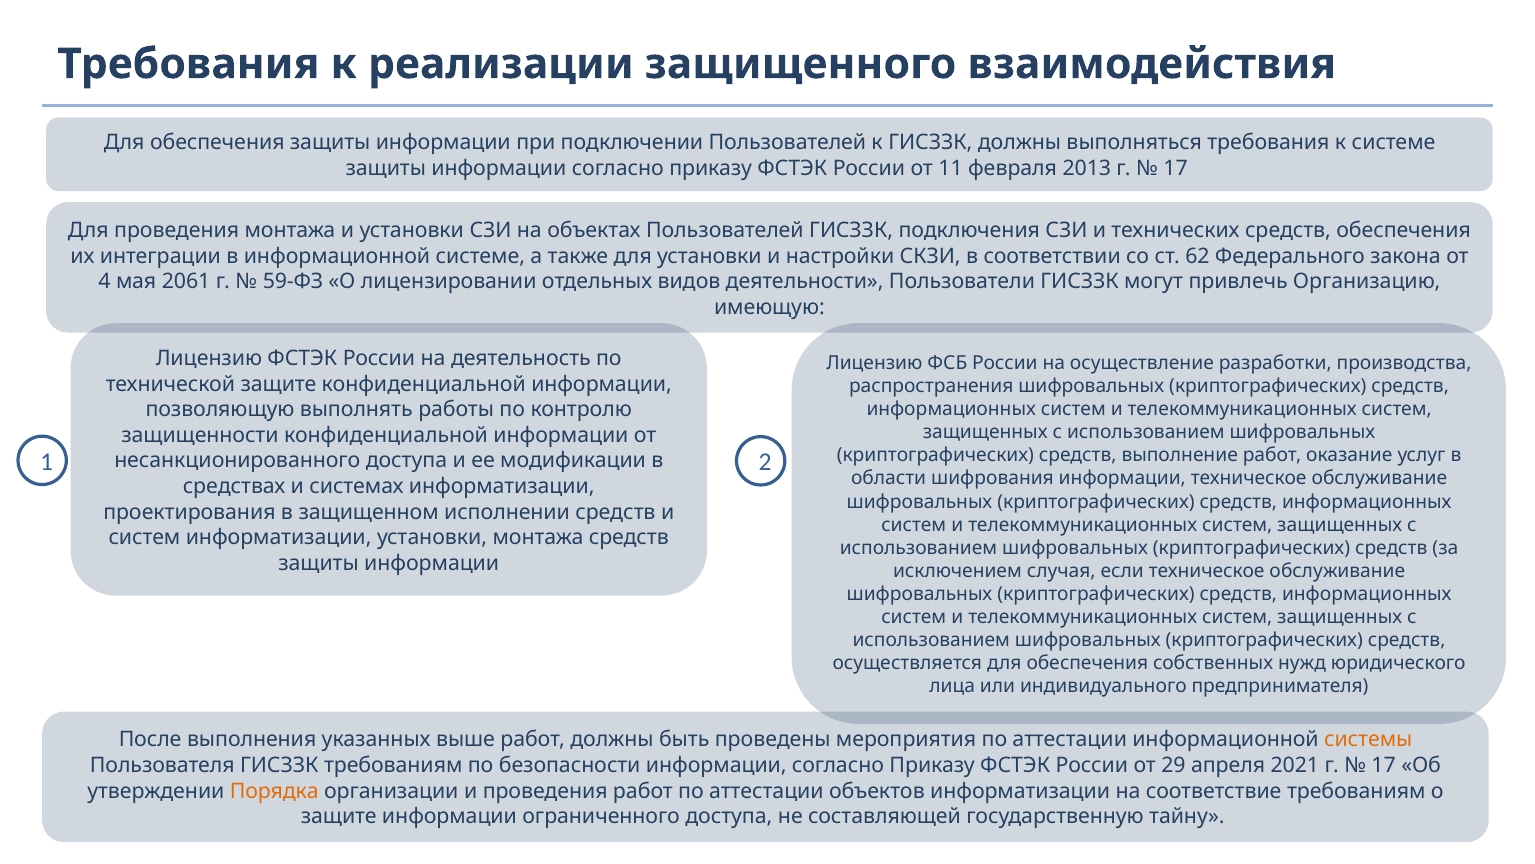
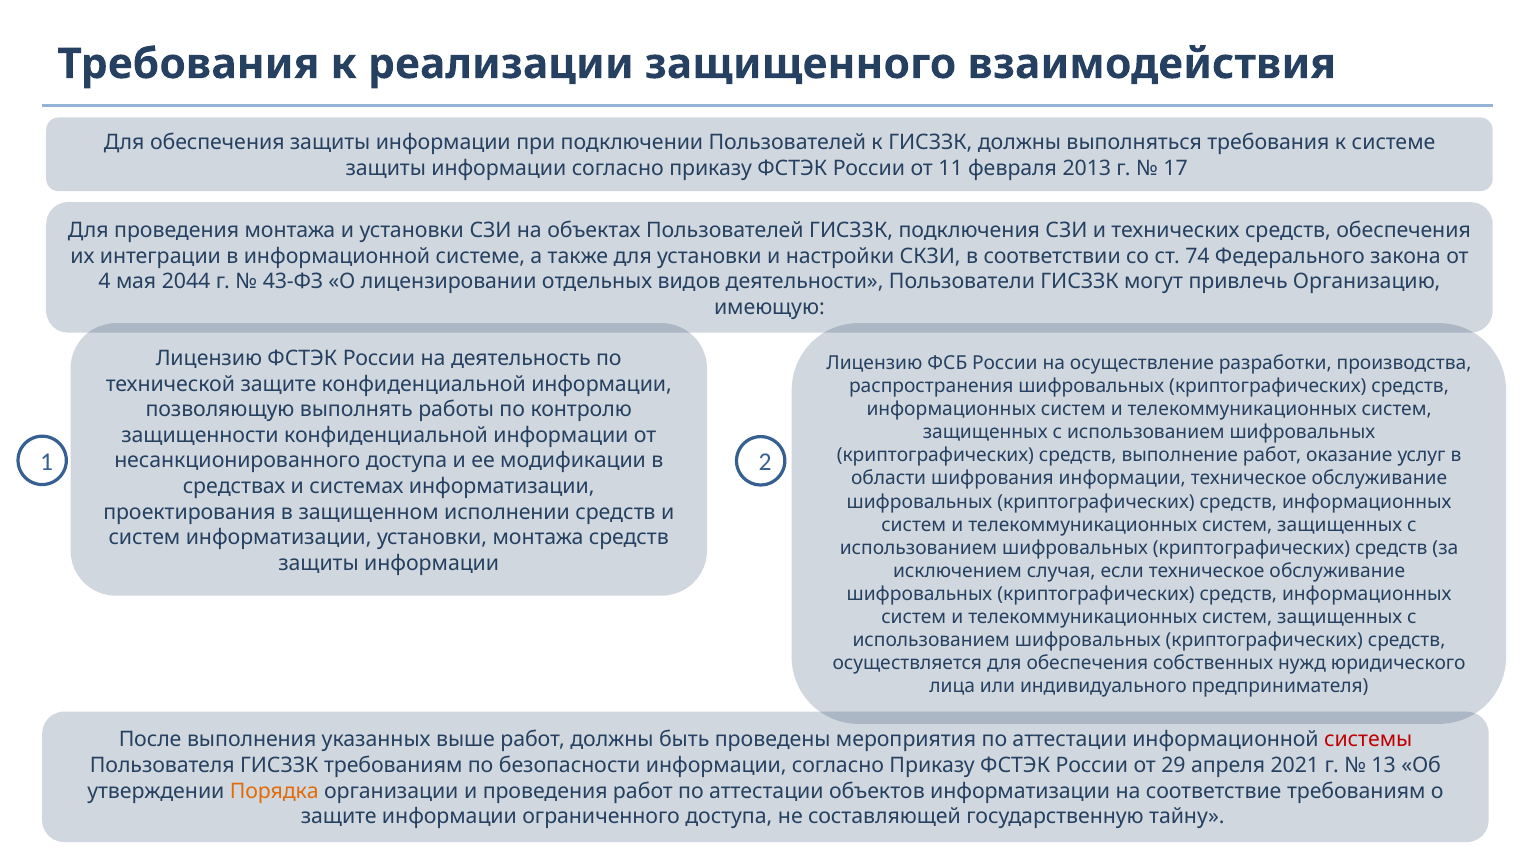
62: 62 -> 74 (1197, 256)
2061: 2061 -> 2044 (186, 281)
59-ФЗ: 59-ФЗ -> 43-ФЗ (293, 281)
системы colour: orange -> red (1368, 739)
17: 17 -> 13 (1384, 765)
